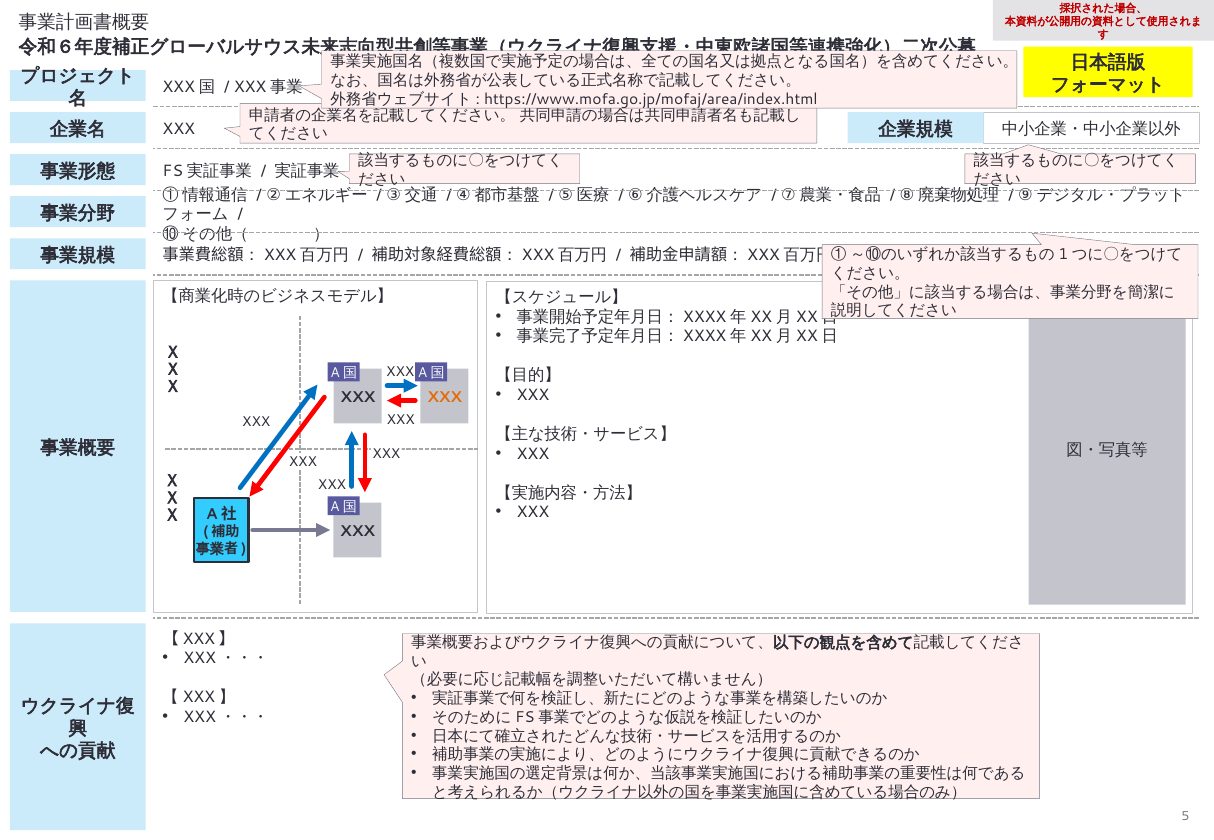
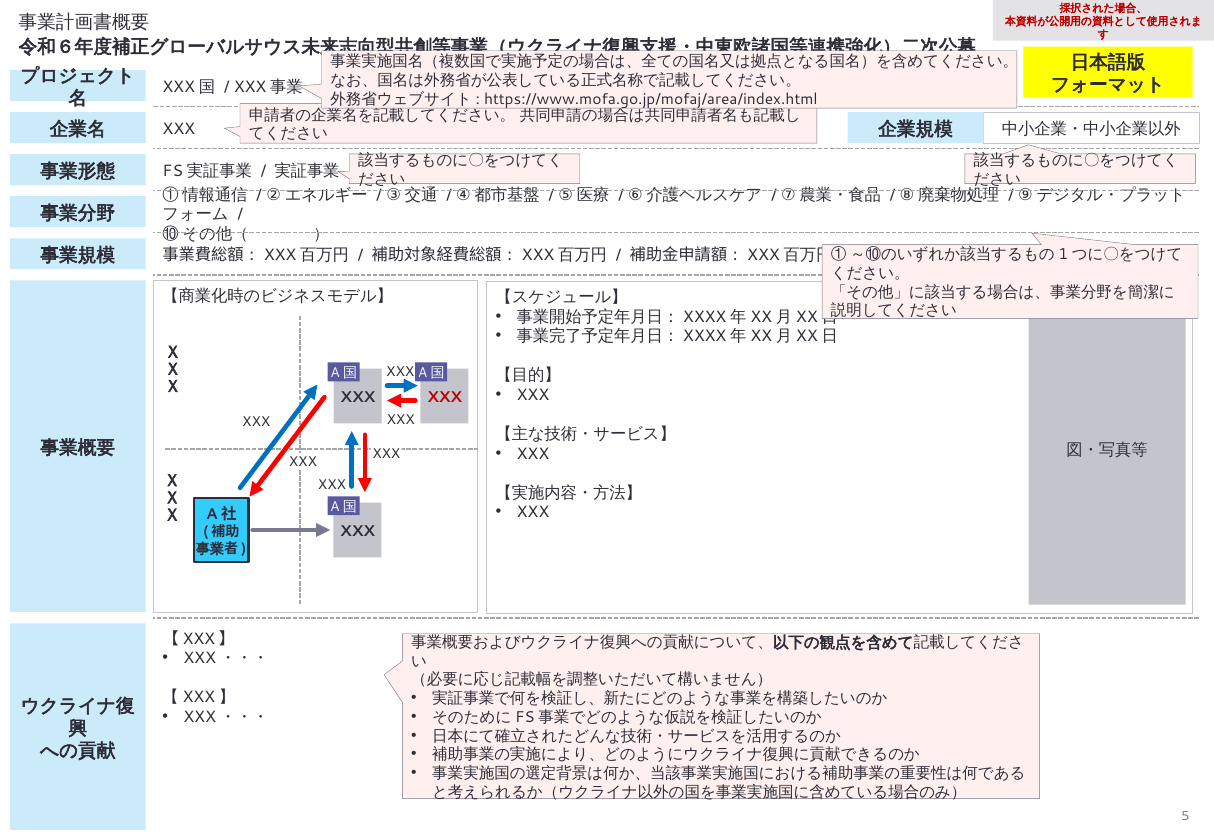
XXX colour: orange -> red (444, 397)
